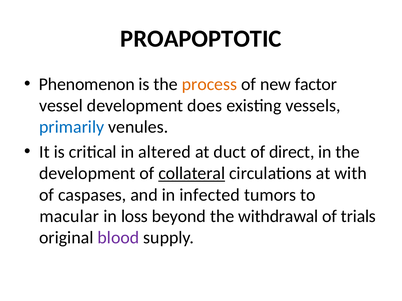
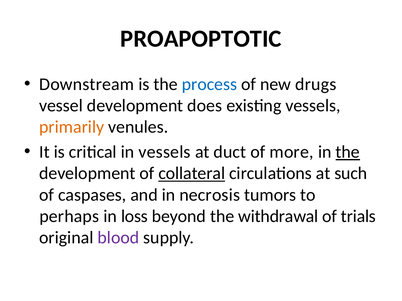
Phenomenon: Phenomenon -> Downstream (87, 84)
process colour: orange -> blue (209, 84)
factor: factor -> drugs (316, 84)
primarily colour: blue -> orange (72, 127)
in altered: altered -> vessels (165, 152)
direct: direct -> more (292, 152)
the underline: none -> present (348, 152)
with: with -> such (351, 174)
infected: infected -> necrosis (210, 195)
macular: macular -> perhaps (69, 217)
